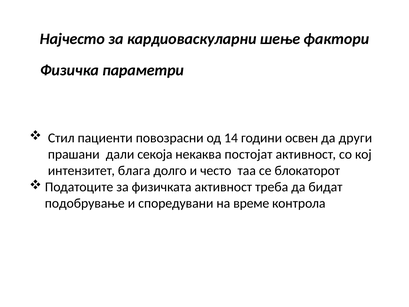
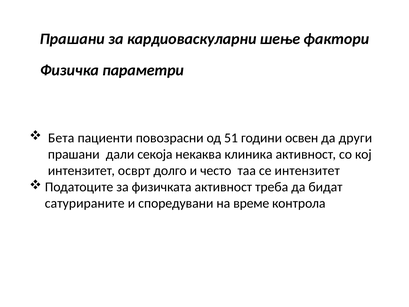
Најчесто: Најчесто -> Прашани (72, 39)
Стил: Стил -> Бета (61, 138)
14: 14 -> 51 (231, 138)
постојат: постојат -> клиника (249, 154)
блага: блага -> осврт (134, 171)
се блокаторот: блокаторот -> интензитет (307, 171)
подобрување: подобрување -> сатурираните (85, 203)
